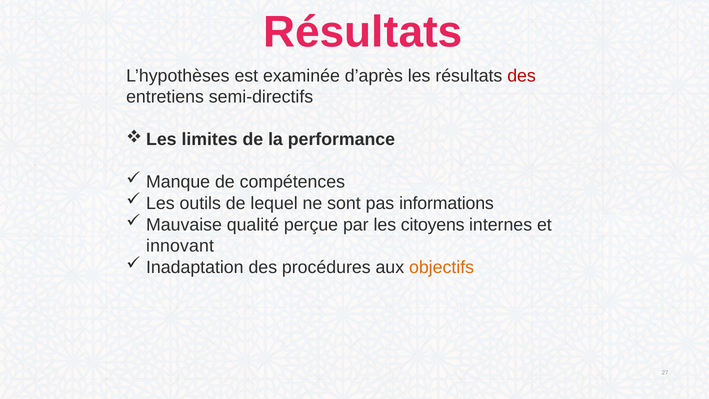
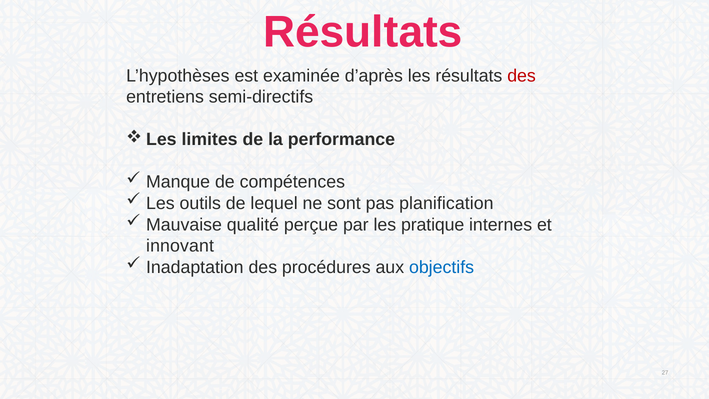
informations: informations -> planification (446, 203)
citoyens: citoyens -> pratique (433, 225)
objectifs colour: orange -> blue (442, 267)
